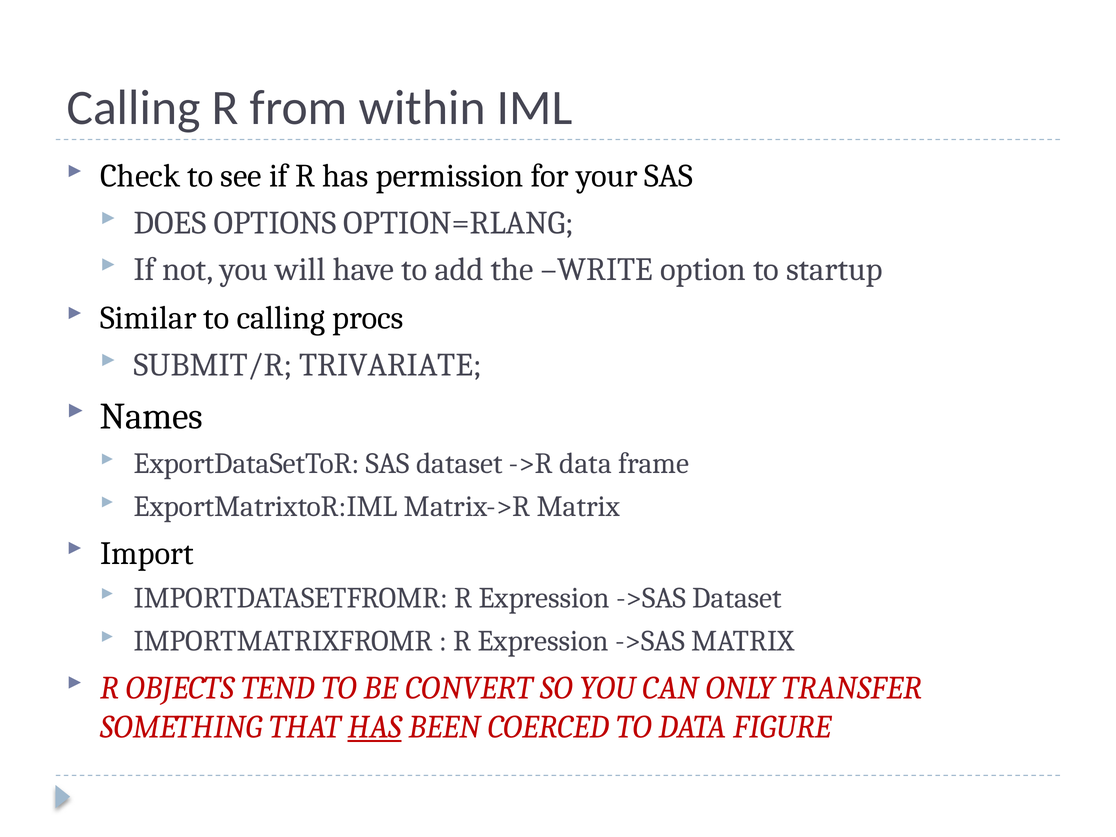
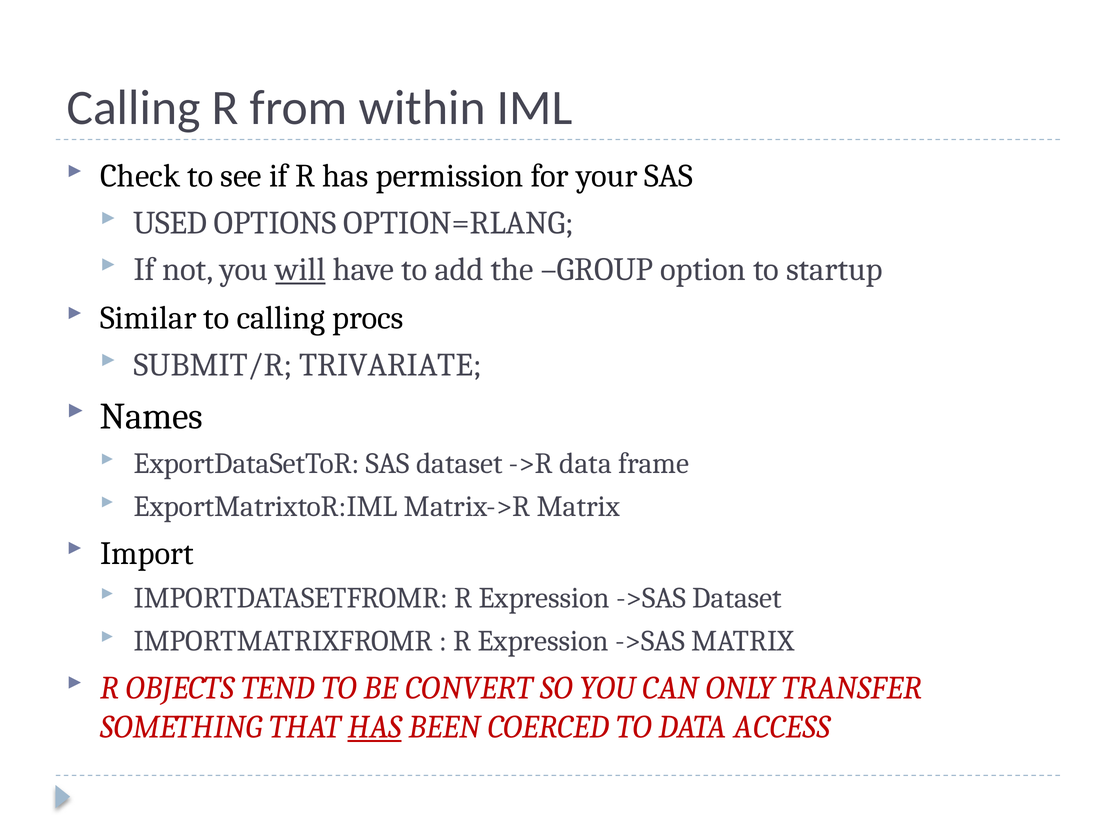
DOES: DOES -> USED (170, 223)
will underline: none -> present (300, 270)
WRITE: WRITE -> GROUP (597, 270)
FIGURE: FIGURE -> ACCESS (782, 727)
